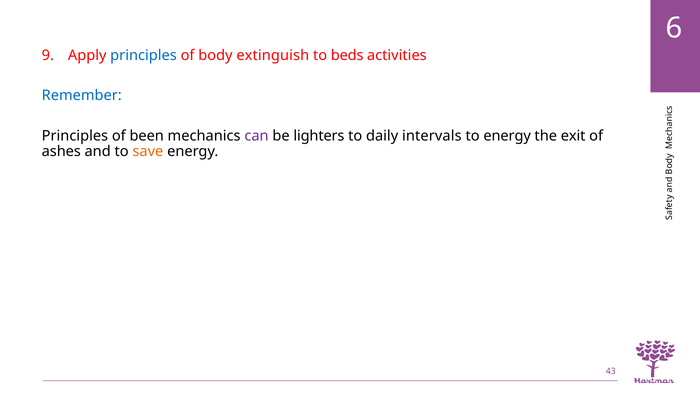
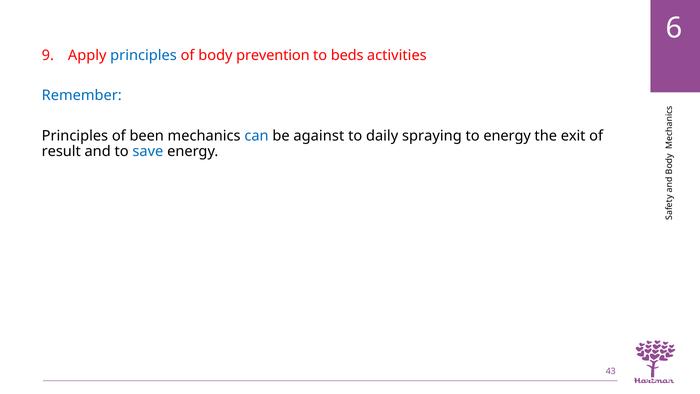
extinguish: extinguish -> prevention (273, 55)
can colour: purple -> blue (256, 136)
lighters: lighters -> against (319, 136)
intervals: intervals -> spraying (432, 136)
ashes: ashes -> result (61, 151)
save colour: orange -> blue (148, 151)
